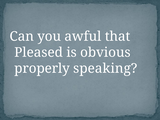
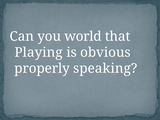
awful: awful -> world (83, 36)
Pleased: Pleased -> Playing (39, 52)
